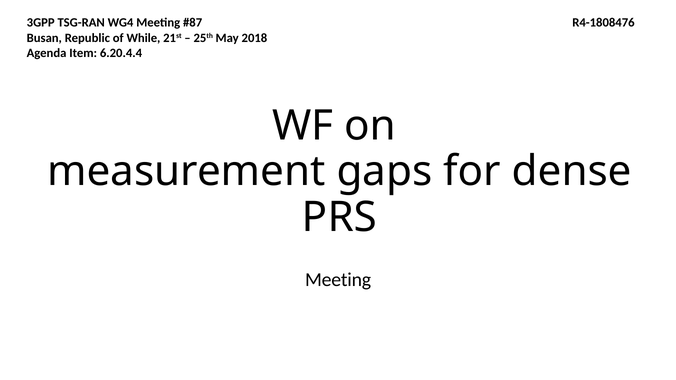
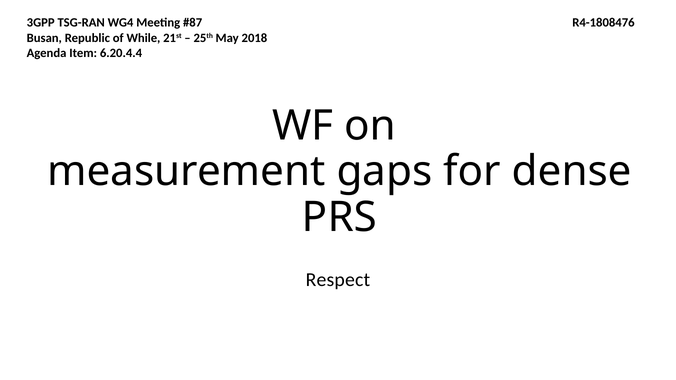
Meeting: Meeting -> Respect (338, 280)
